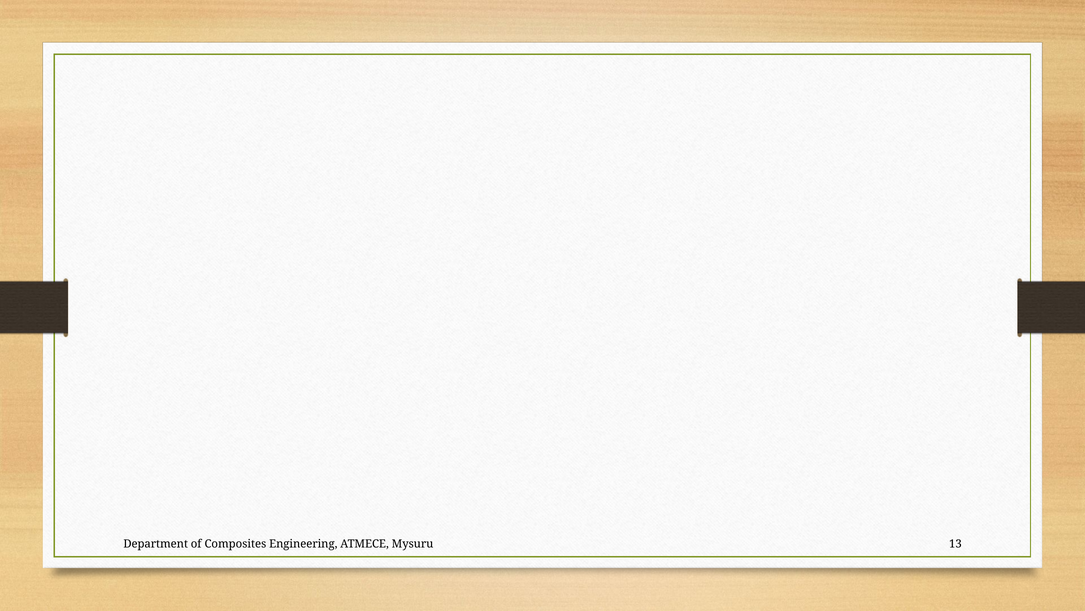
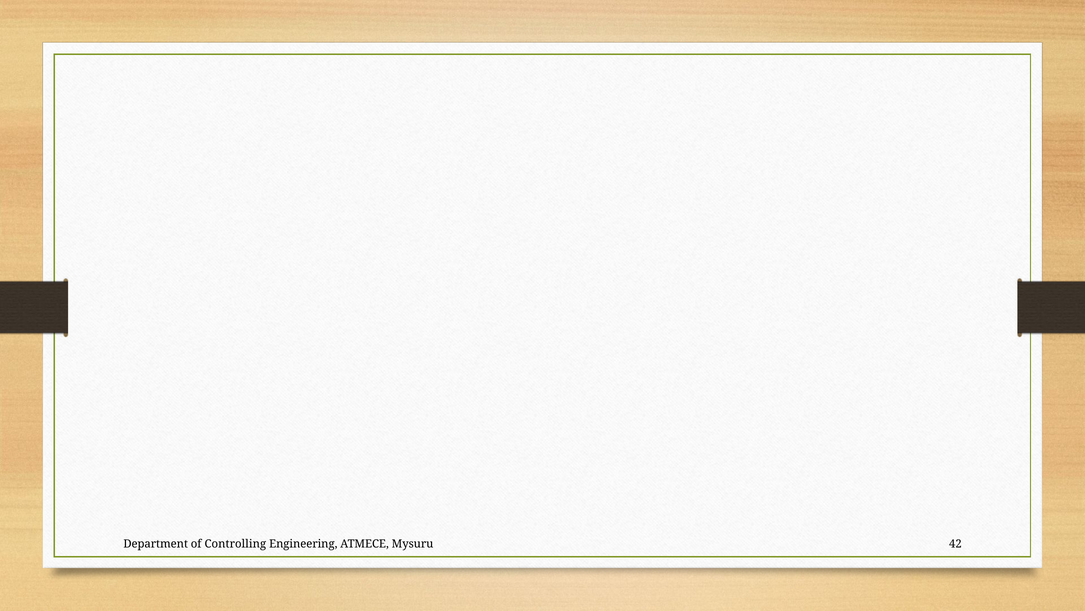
Composites: Composites -> Controlling (235, 544)
13: 13 -> 42 (955, 544)
